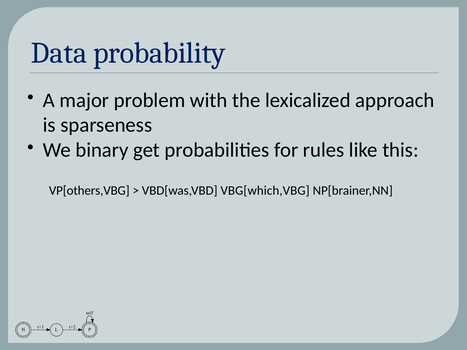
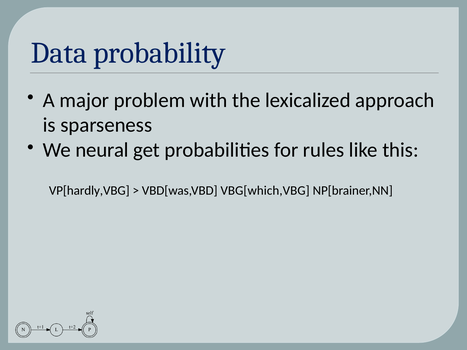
binary: binary -> neural (102, 150)
VP[others,VBG: VP[others,VBG -> VP[hardly,VBG (89, 191)
